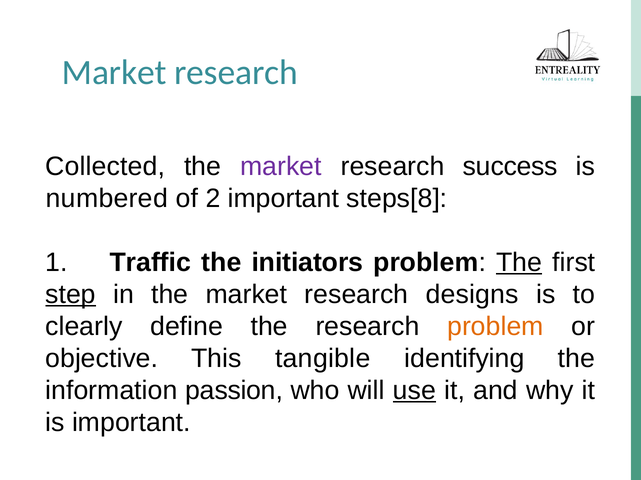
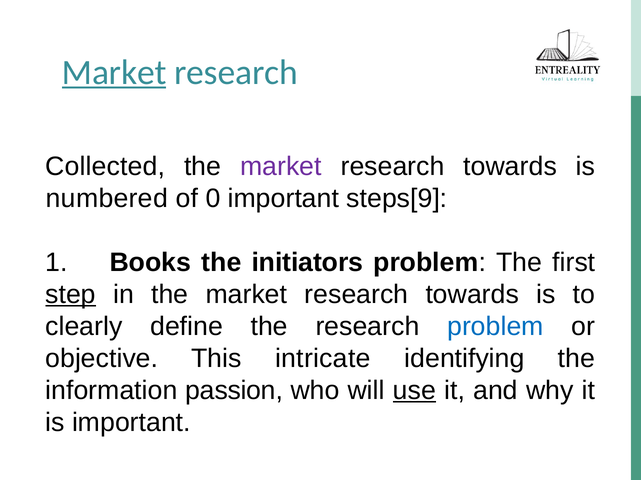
Market underline: none -> present (114, 72)
success: success -> towards (510, 167)
2: 2 -> 0 (213, 199)
steps[8: steps[8 -> steps[9 (397, 199)
Traffic: Traffic -> Books (150, 263)
The underline: present -> none (519, 263)
designs: designs -> towards (472, 295)
problem colour: orange -> blue (495, 327)
tangible: tangible -> intricate (323, 359)
